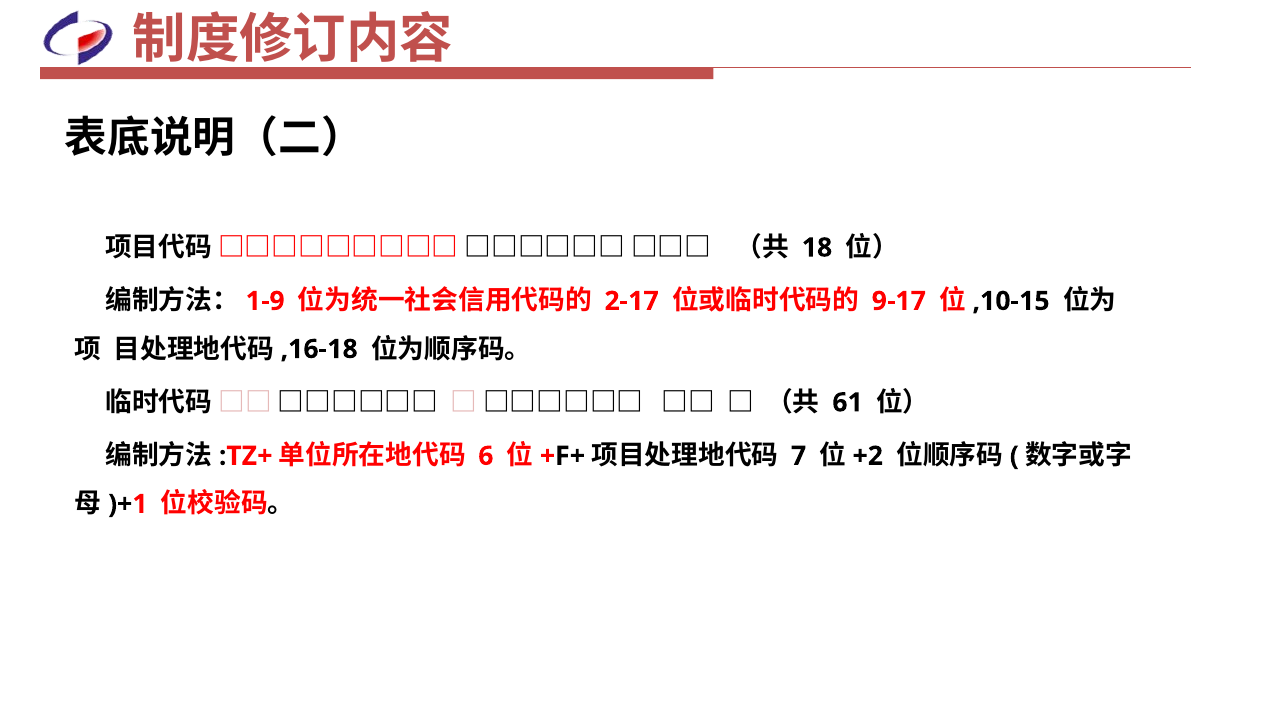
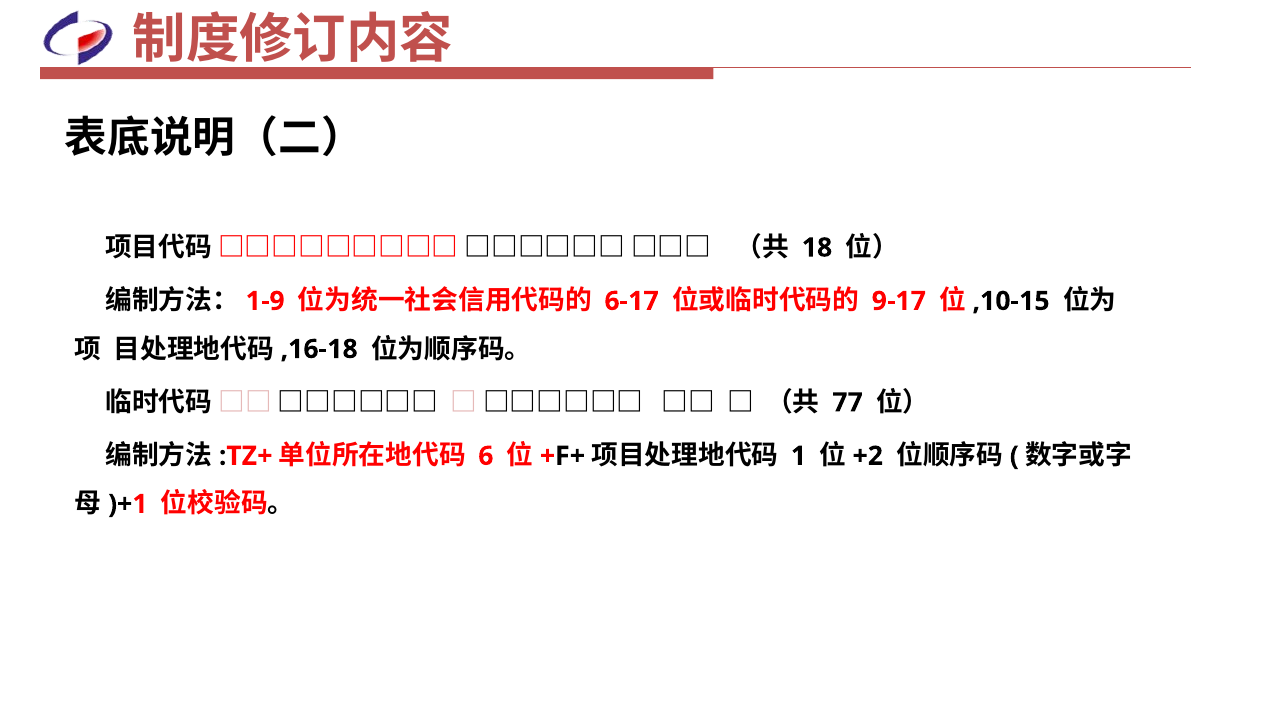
2-17: 2-17 -> 6-17 (632, 301)
61: 61 -> 77 (848, 402)
7: 7 -> 1 (799, 456)
